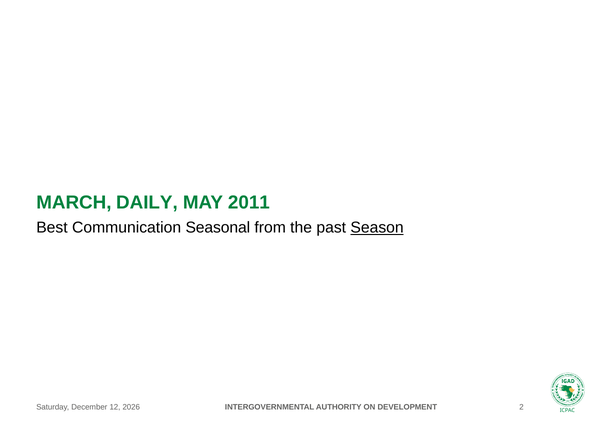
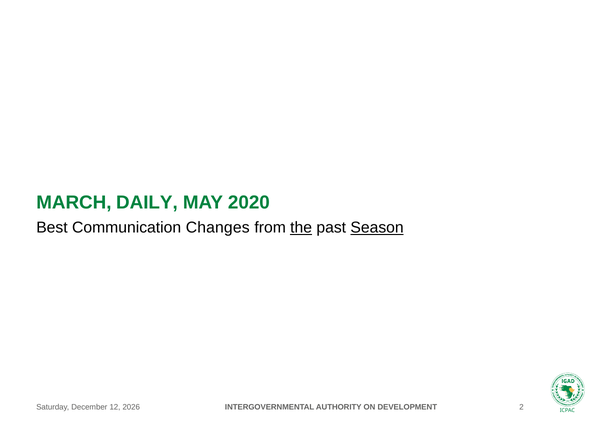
2011: 2011 -> 2020 (249, 202)
Seasonal: Seasonal -> Changes (218, 228)
the underline: none -> present (301, 228)
